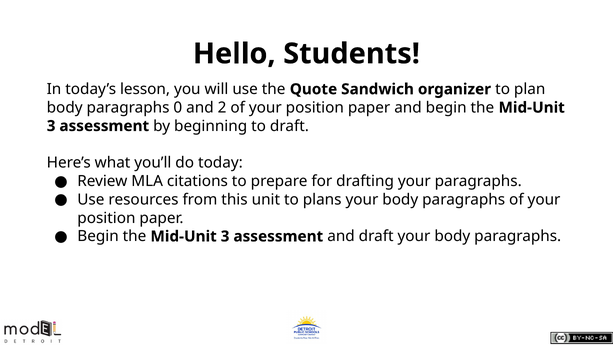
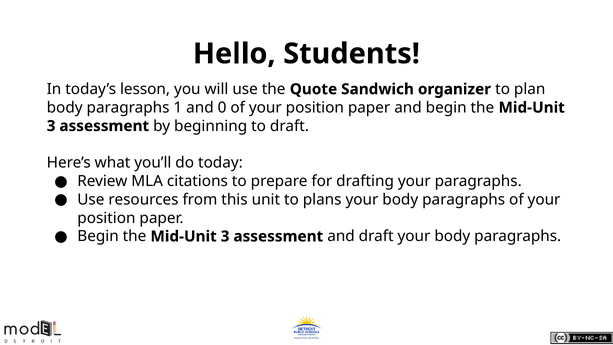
0: 0 -> 1 (178, 108)
2: 2 -> 0 (222, 108)
